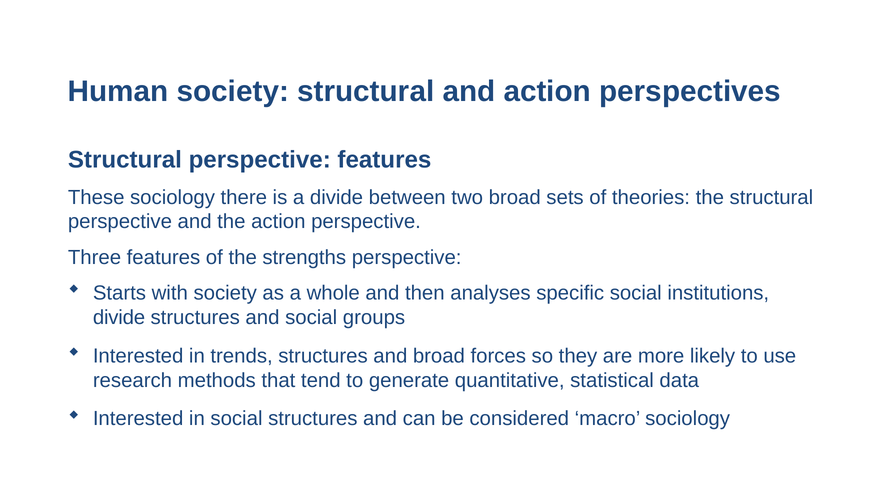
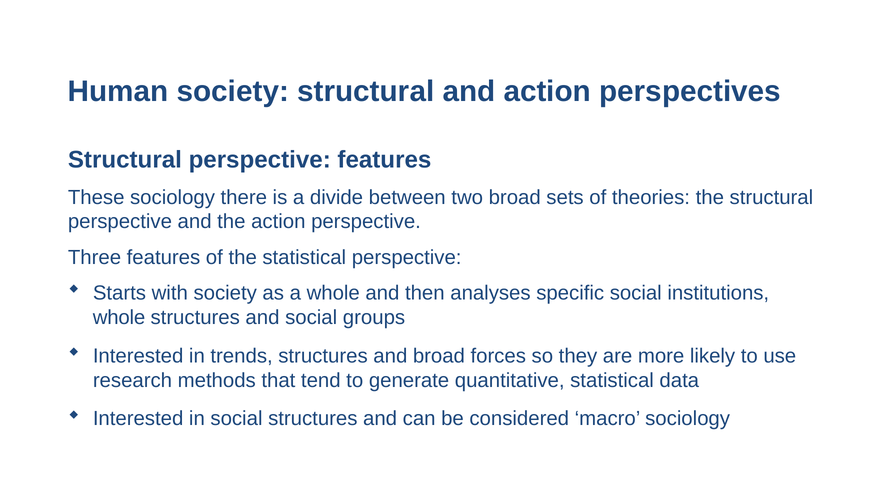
the strengths: strengths -> statistical (304, 257)
divide: divide -> whole (119, 318)
